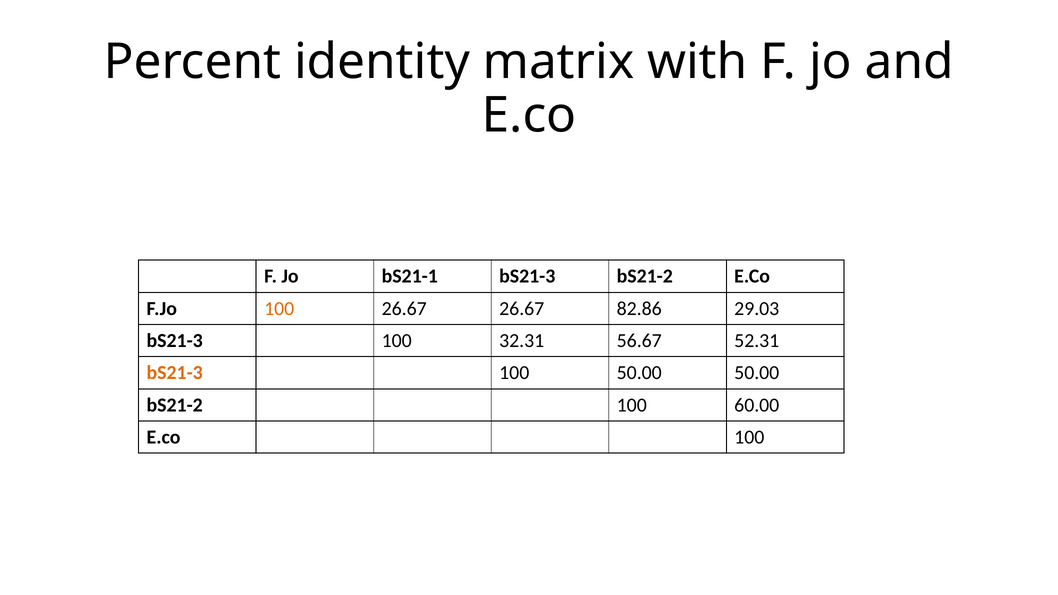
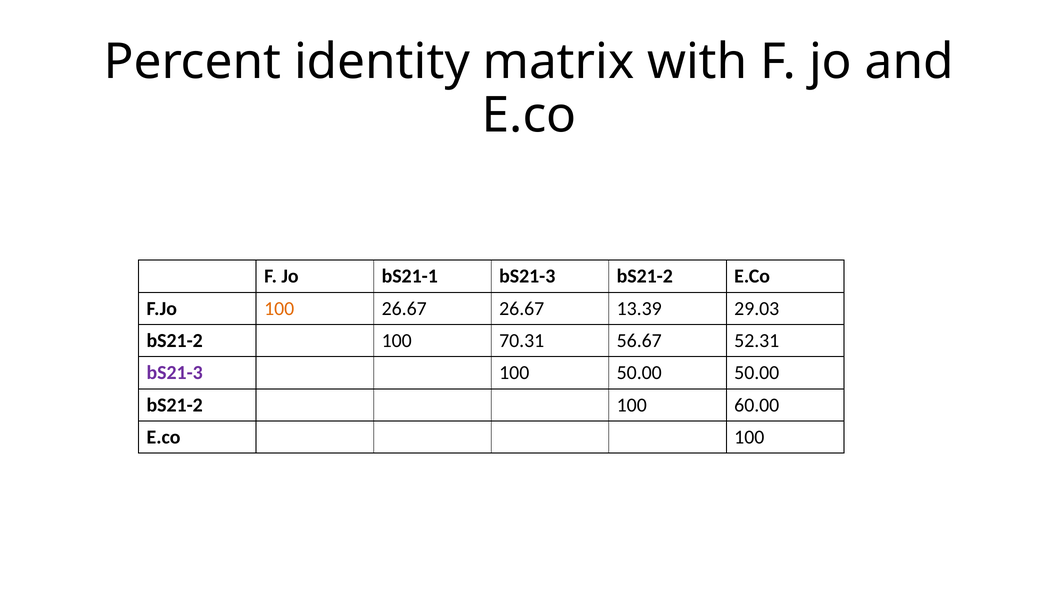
82.86: 82.86 -> 13.39 (639, 309)
bS21-3: bS21-3 -> bS21-2 (175, 341)
32.31: 32.31 -> 70.31 (522, 341)
bS21-3 colour: orange -> purple (175, 373)
